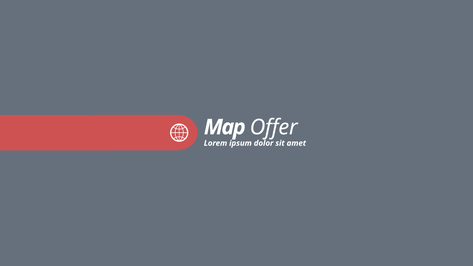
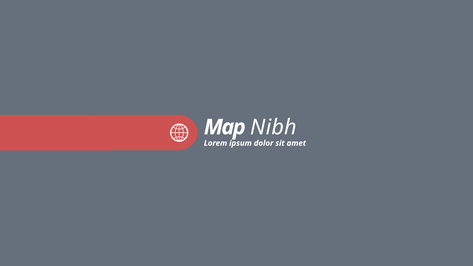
Offer: Offer -> Nibh (273, 127)
